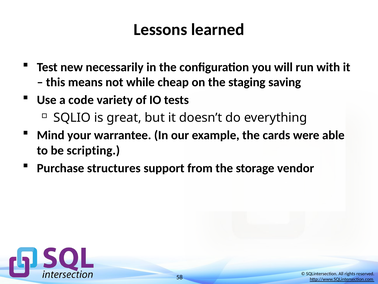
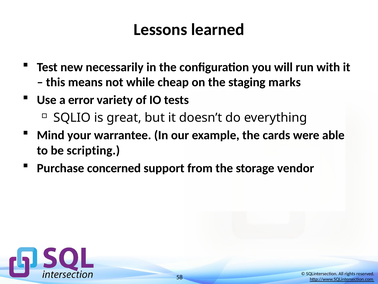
saving: saving -> marks (285, 82)
code: code -> error (81, 100)
structures: structures -> concerned (114, 168)
